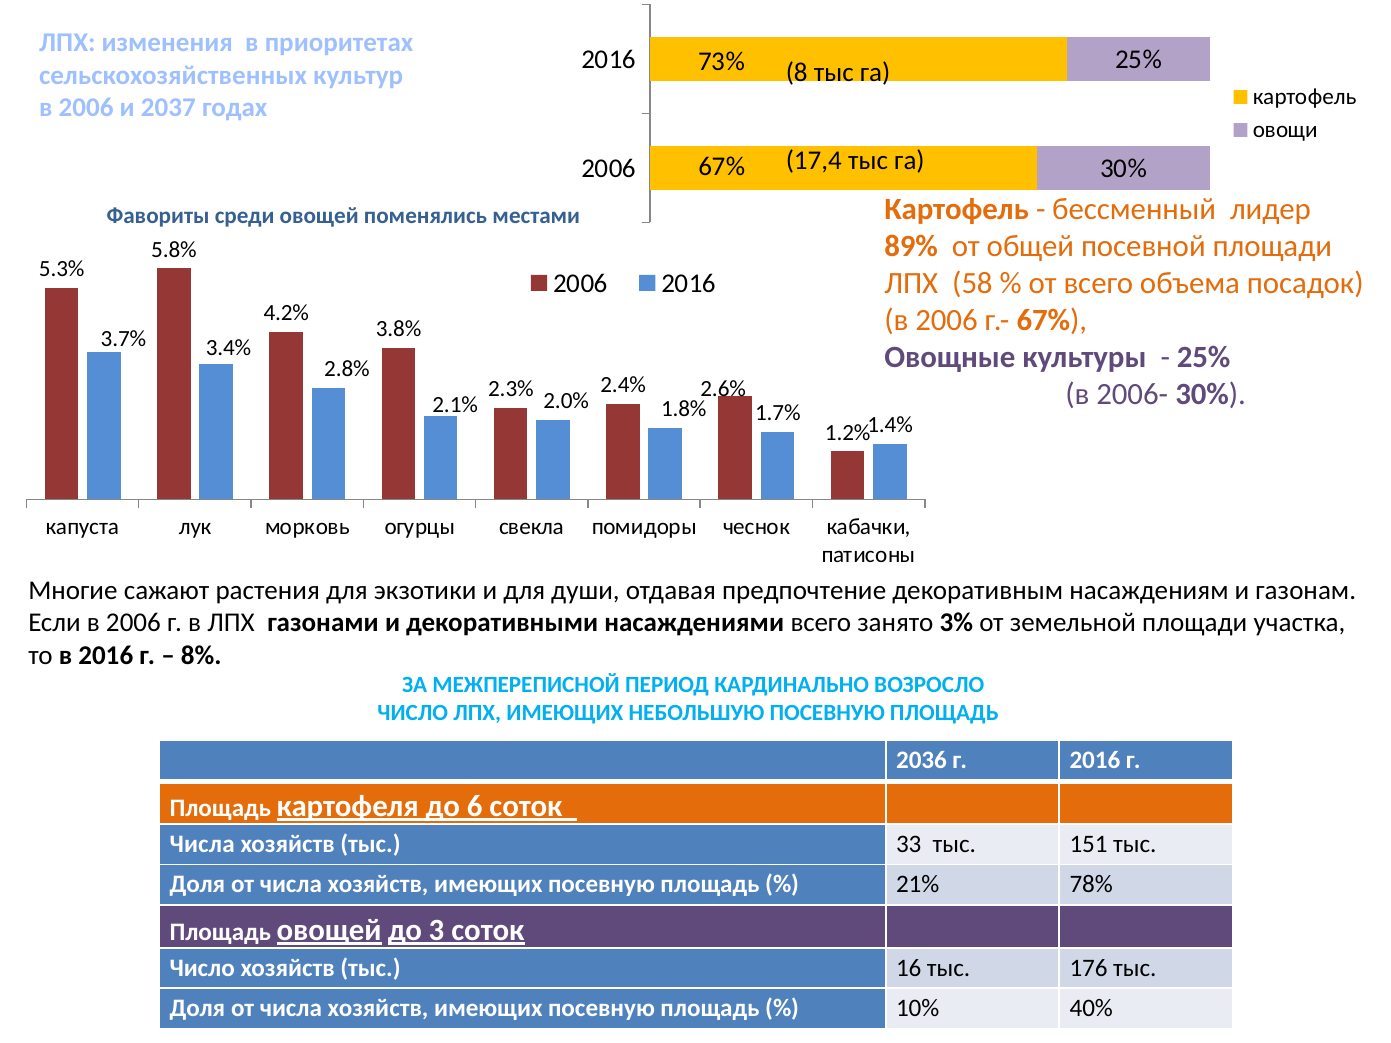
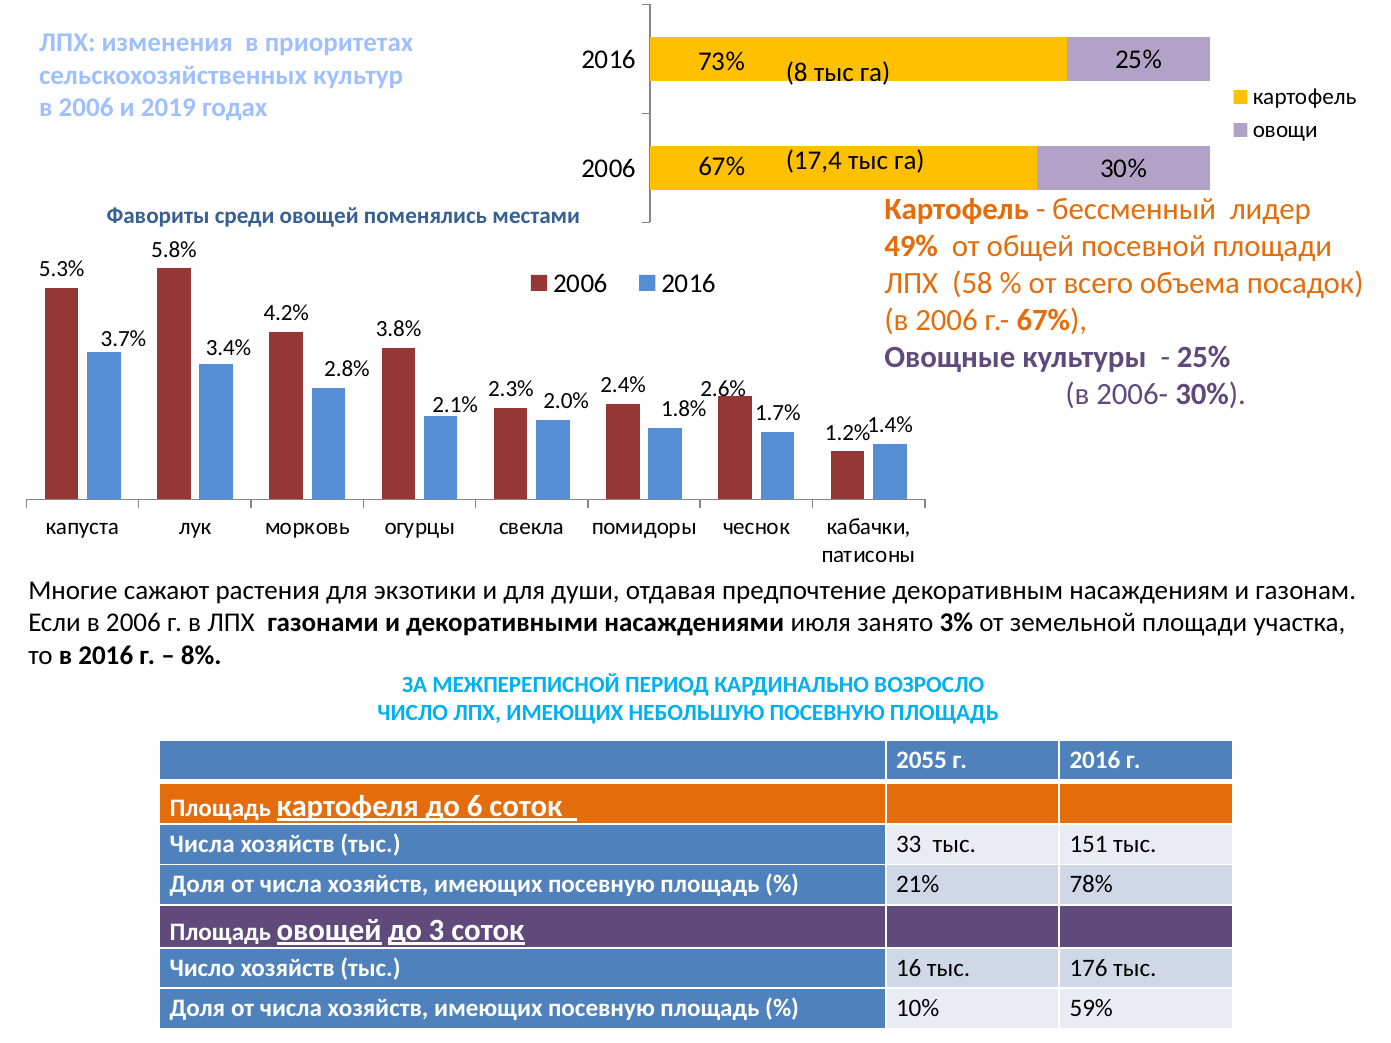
2037: 2037 -> 2019 (168, 108)
89%: 89% -> 49% (911, 247)
насаждениями всего: всего -> июля (821, 623)
2036: 2036 -> 2055 (921, 761)
40%: 40% -> 59% (1091, 1009)
